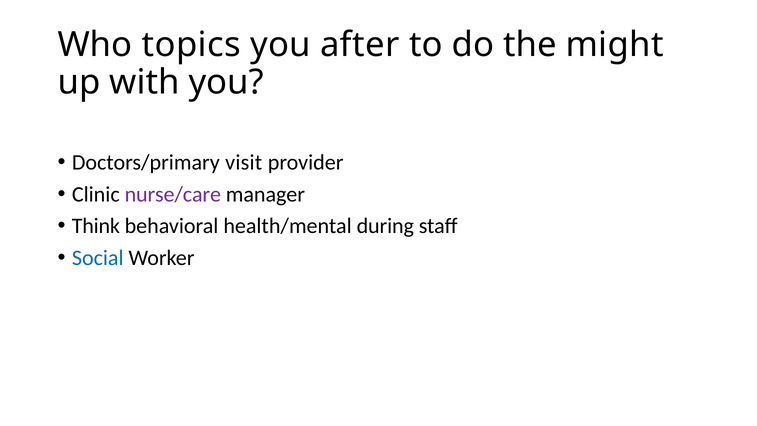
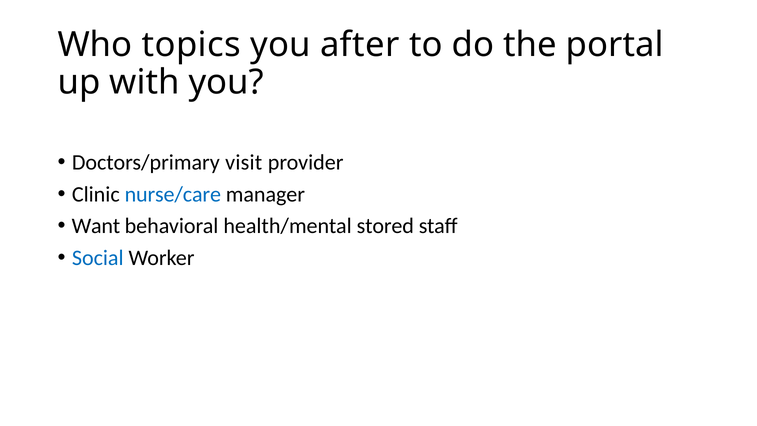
might: might -> portal (615, 45)
nurse/care colour: purple -> blue (173, 194)
Think: Think -> Want (96, 226)
during: during -> stored (385, 226)
